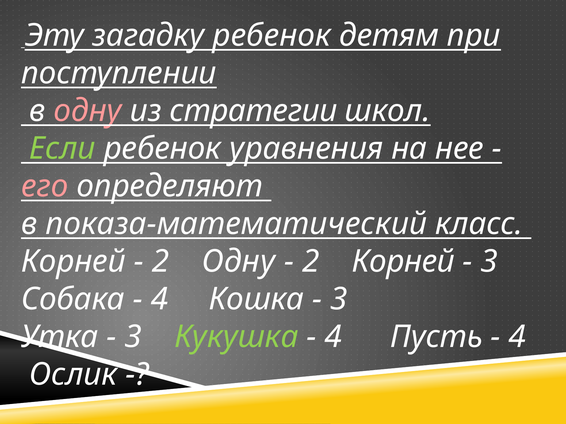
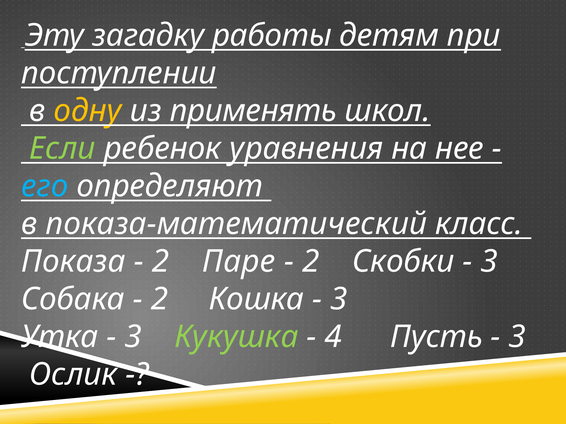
загадку ребенок: ребенок -> работы (272, 36)
одну colour: pink -> yellow (88, 111)
стратегии: стратегии -> применять (253, 111)
его colour: pink -> light blue (45, 186)
Корней: Корней -> Показа (73, 262)
2 Одну: Одну -> Паре (239, 262)
2 Корней: Корней -> Скобки (403, 262)
4: 4 -> 2 (160, 300)
4: 4 -> 3 (517, 337)
